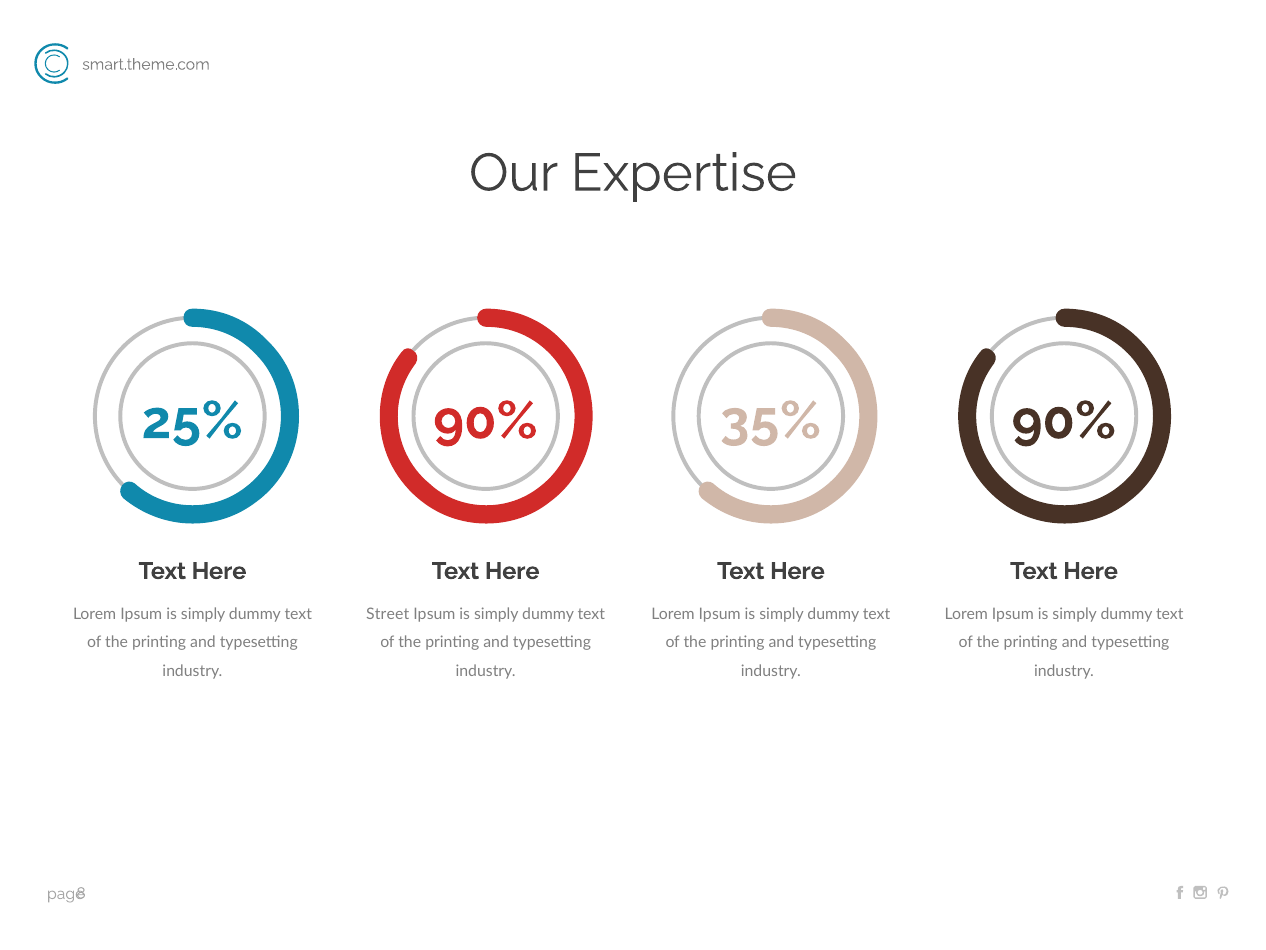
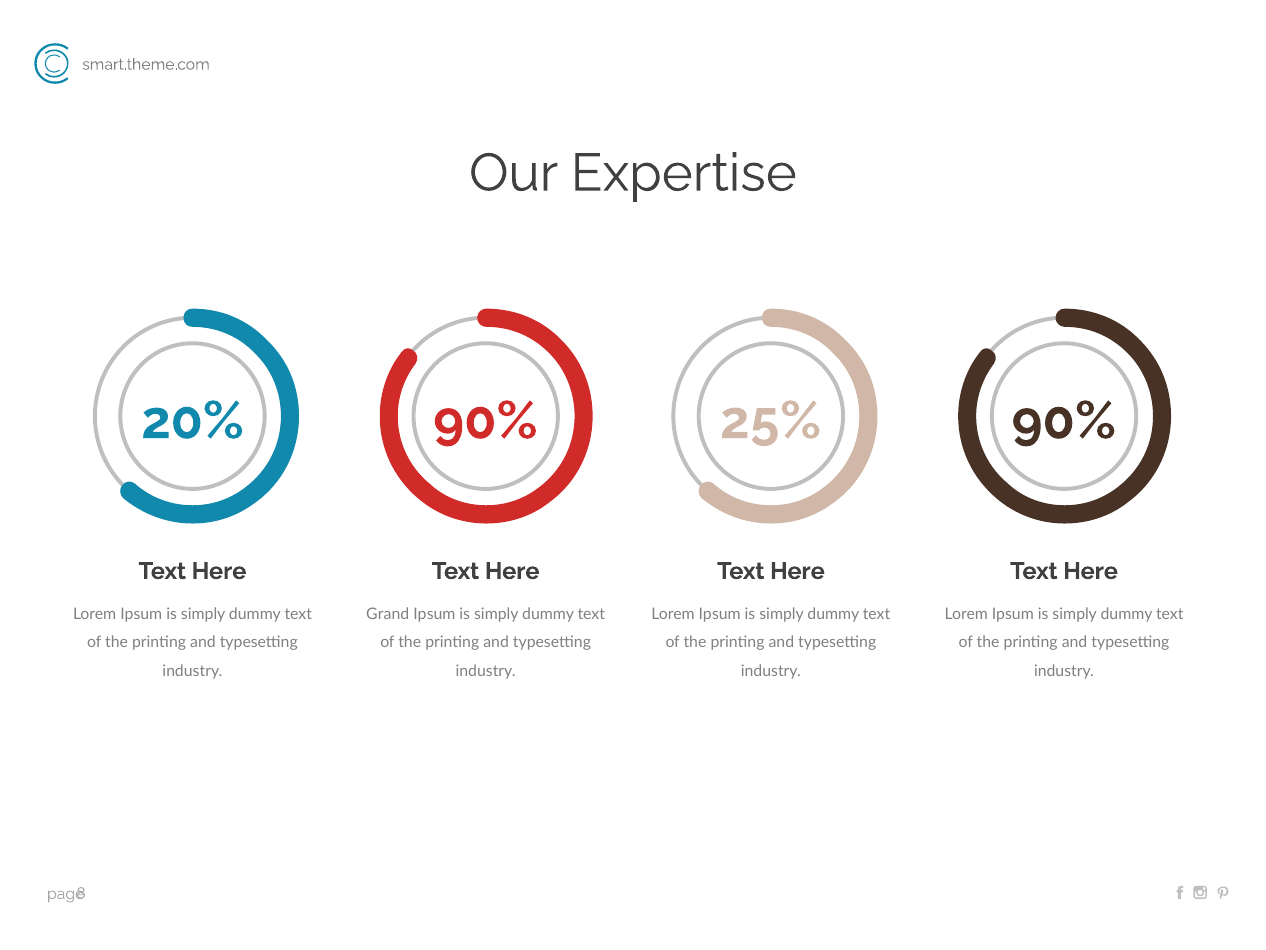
25%: 25% -> 20% (193, 421)
35%: 35% -> 25% (771, 421)
Street: Street -> Grand (388, 613)
